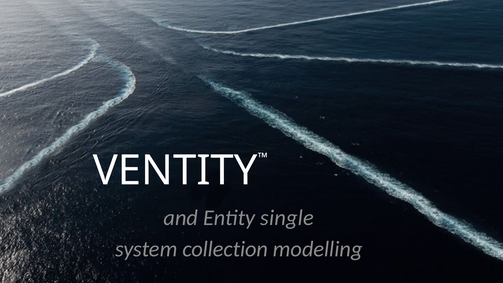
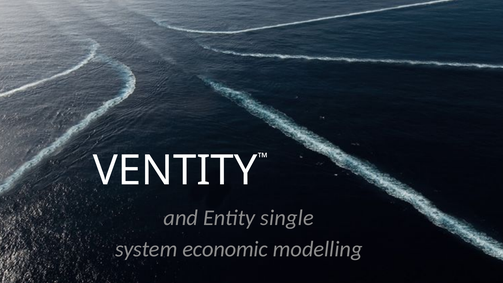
collection: collection -> economic (225, 249)
